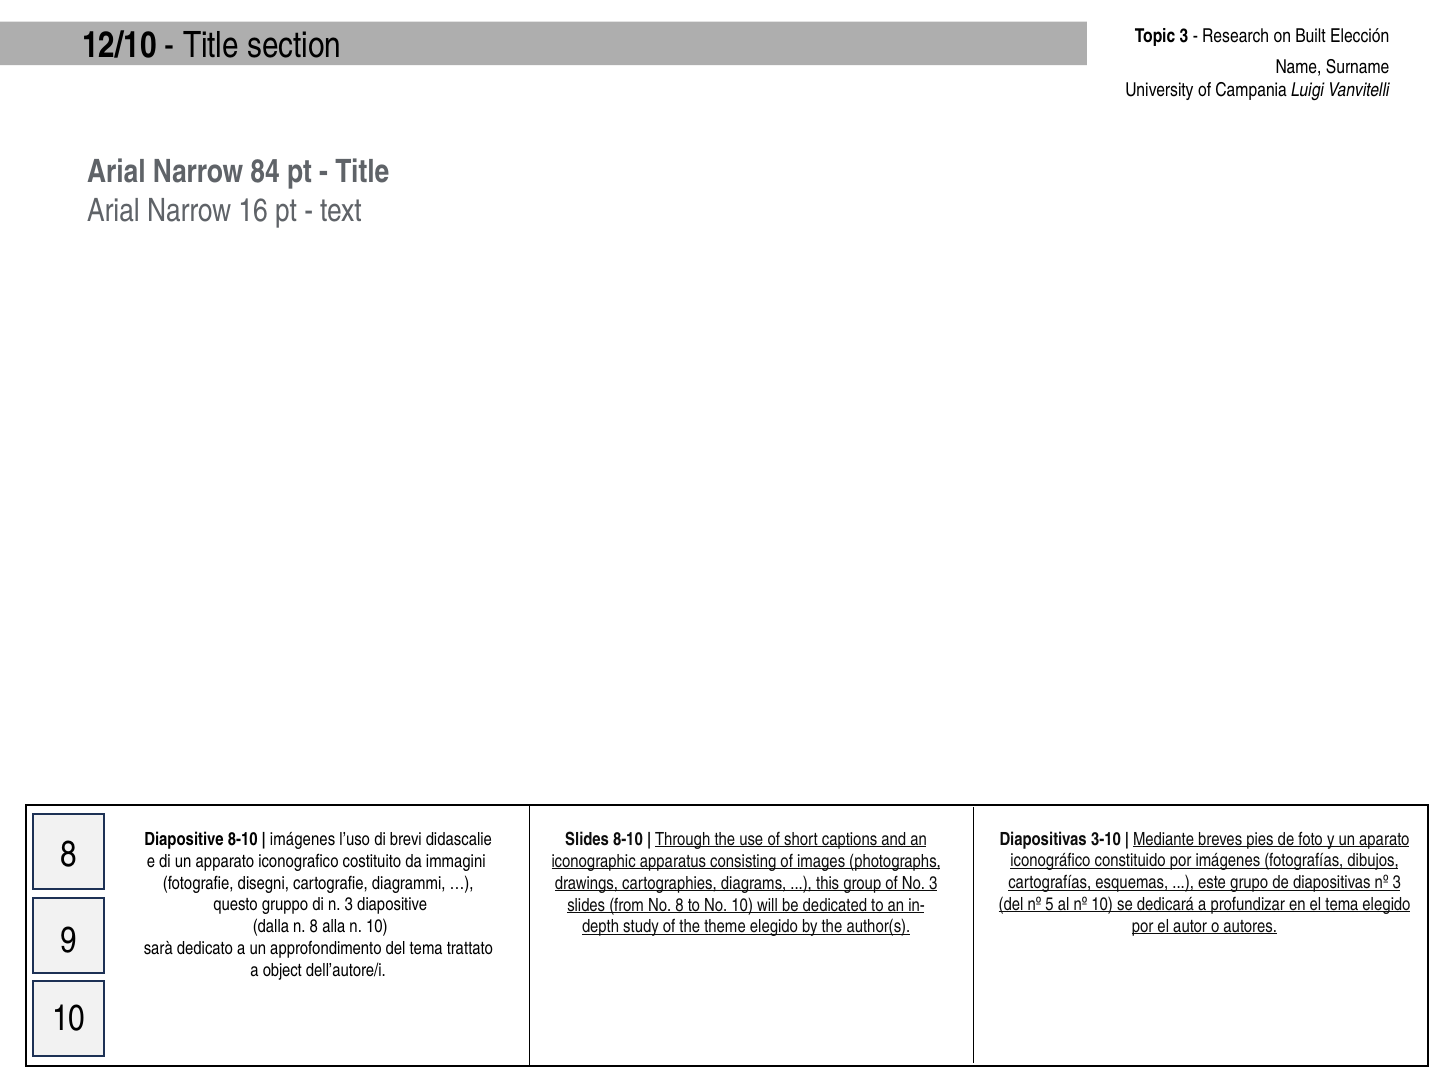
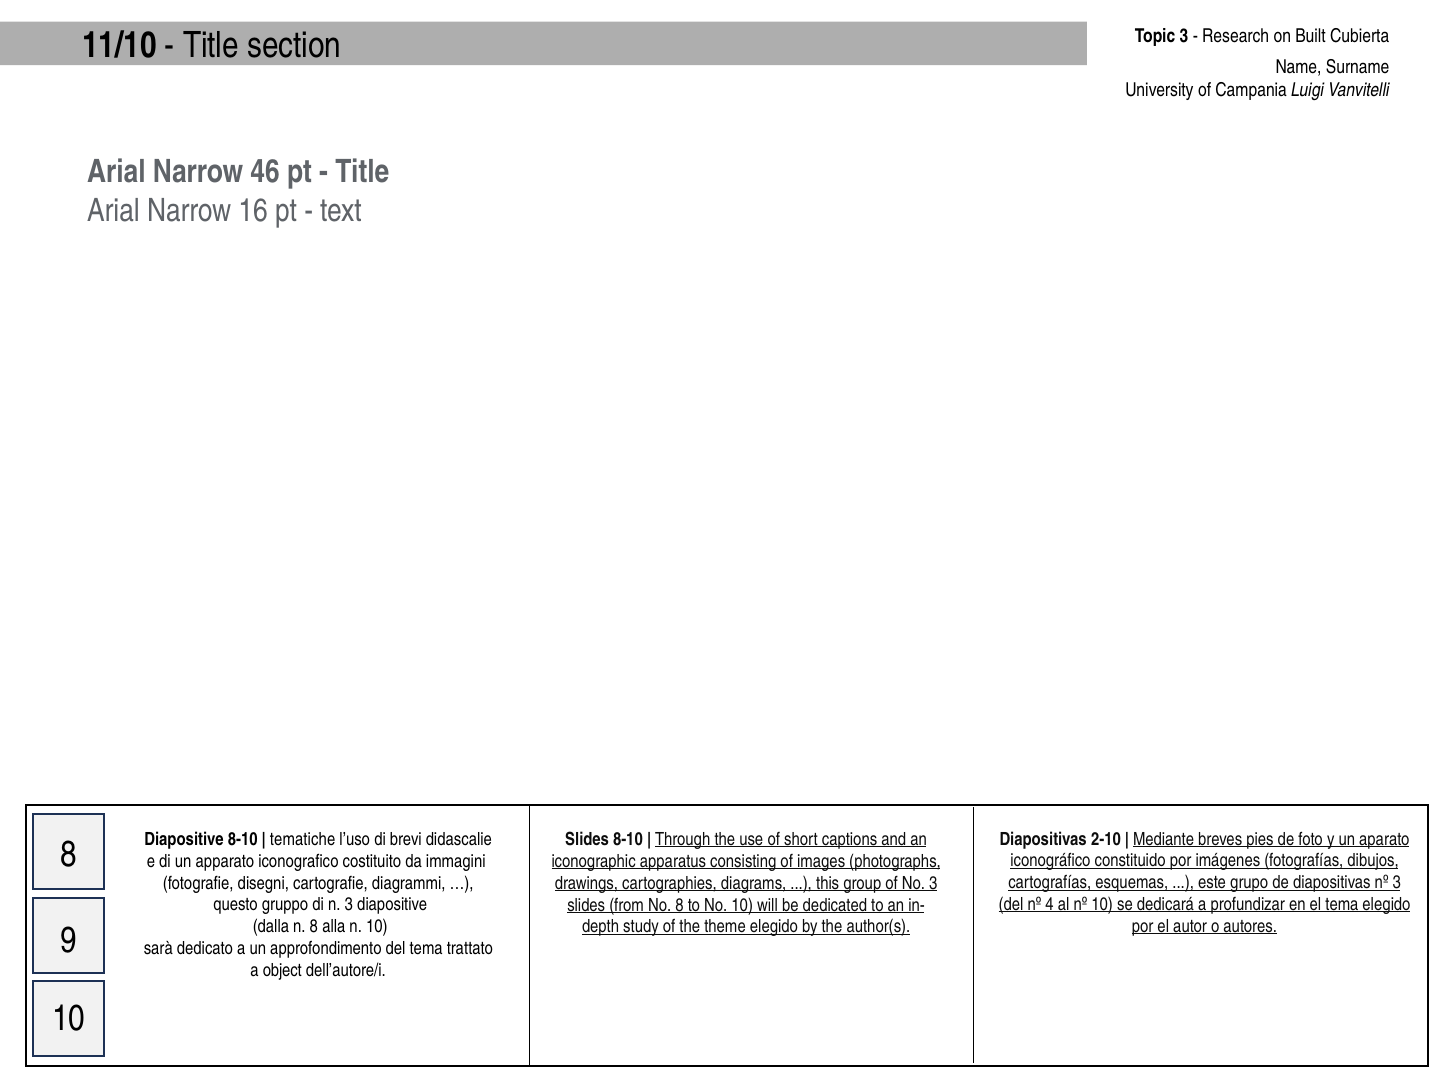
Elección: Elección -> Cubierta (1360, 37)
12/10: 12/10 -> 11/10 (120, 46)
84: 84 -> 46 (265, 172)
3-10: 3-10 -> 2-10 (1106, 839)
imágenes: imágenes -> tematiche (303, 840)
5: 5 -> 4 (1050, 905)
